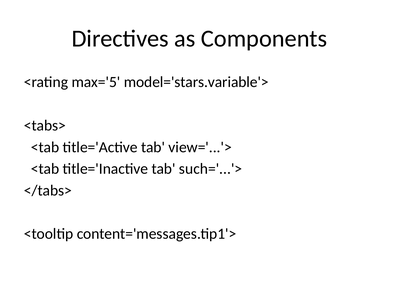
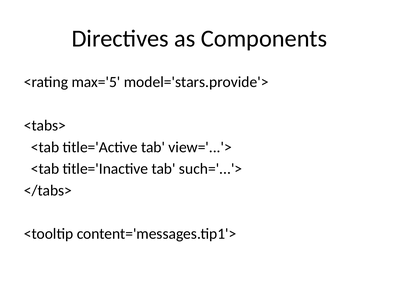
model='stars.variable'>: model='stars.variable'> -> model='stars.provide'> (196, 82)
